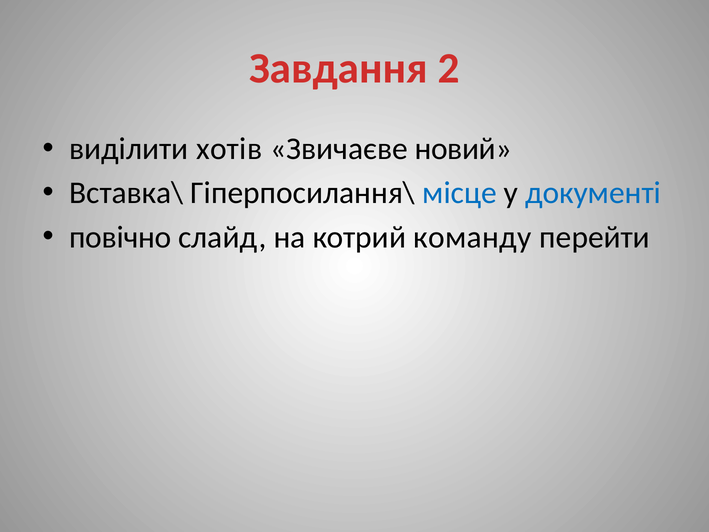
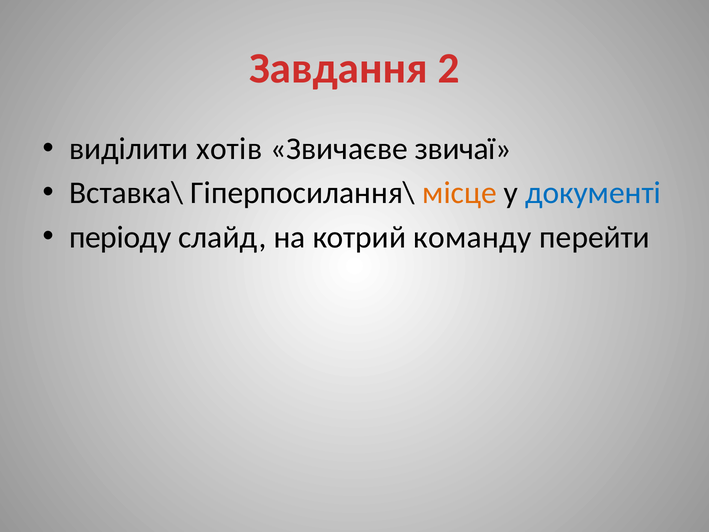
новий: новий -> звичаї (463, 149)
місце colour: blue -> orange (459, 193)
повічно: повічно -> періоду (120, 237)
